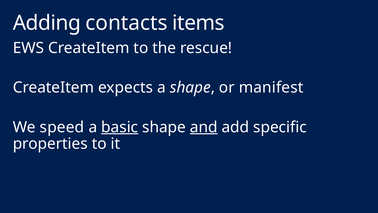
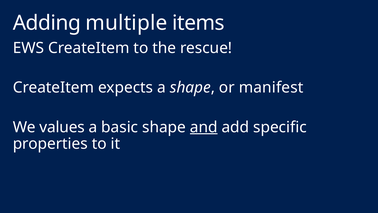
contacts: contacts -> multiple (126, 23)
speed: speed -> values (62, 127)
basic underline: present -> none (120, 127)
